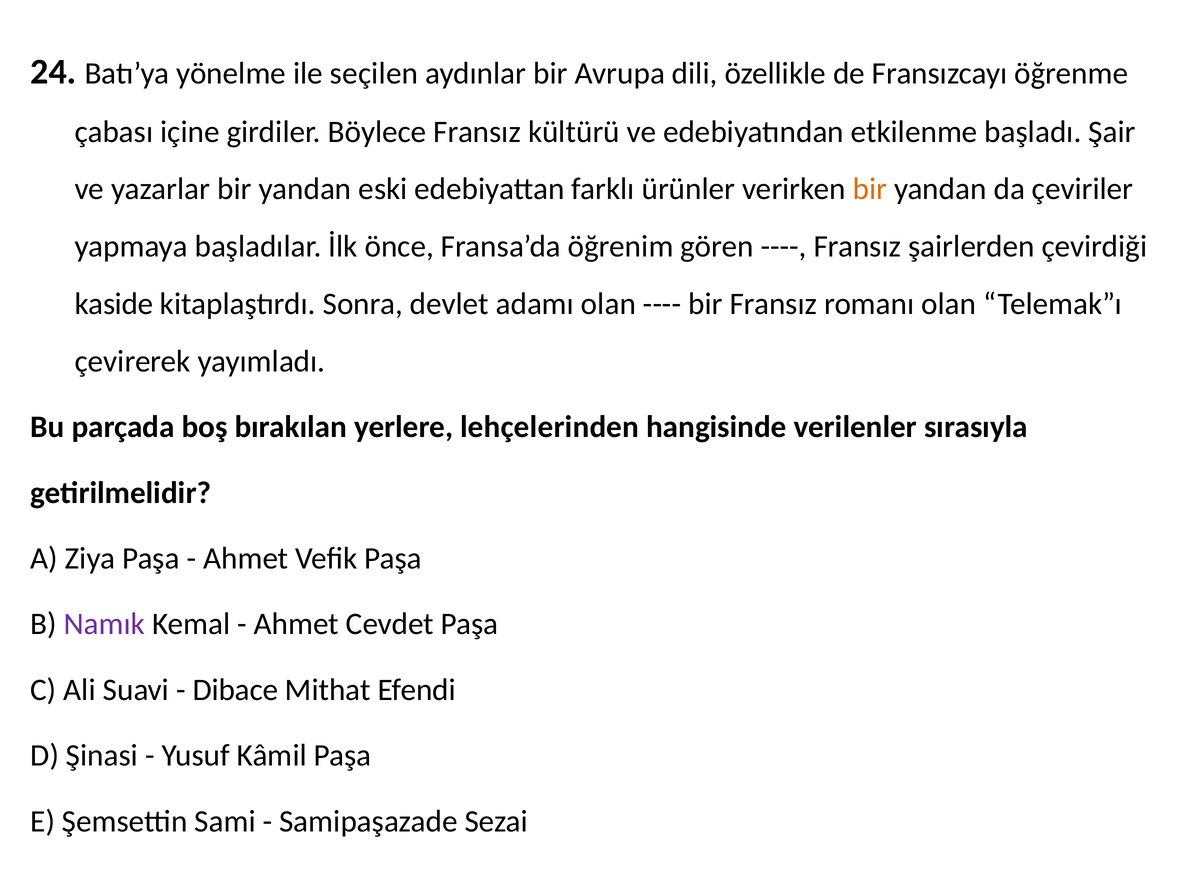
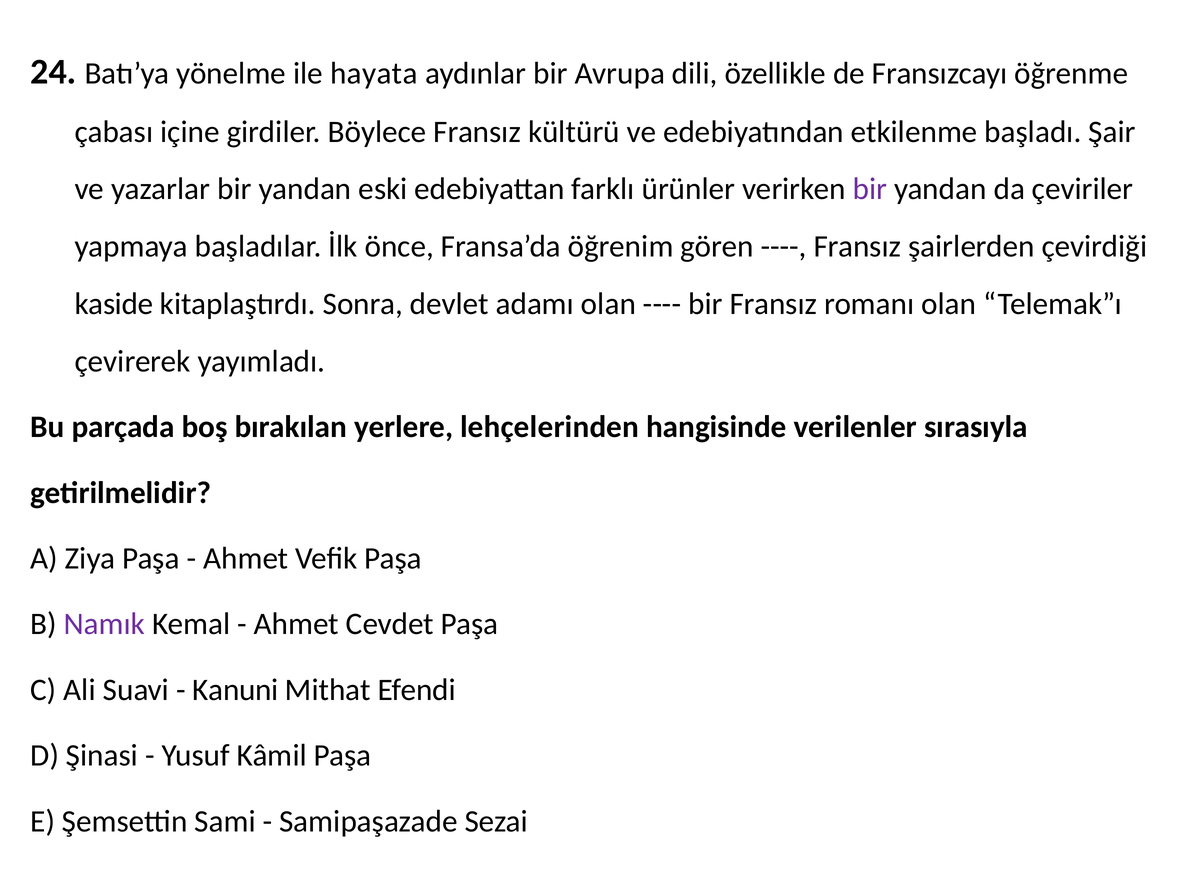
seçilen: seçilen -> hayata (374, 73)
bir colour: orange -> purple (870, 189)
Dibace: Dibace -> Kanuni (235, 690)
